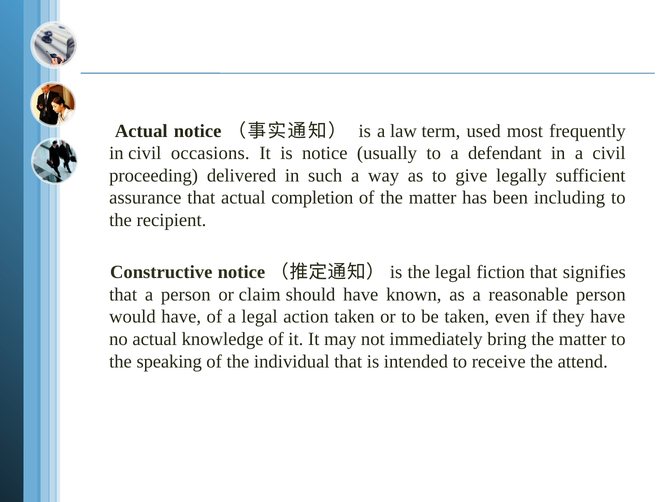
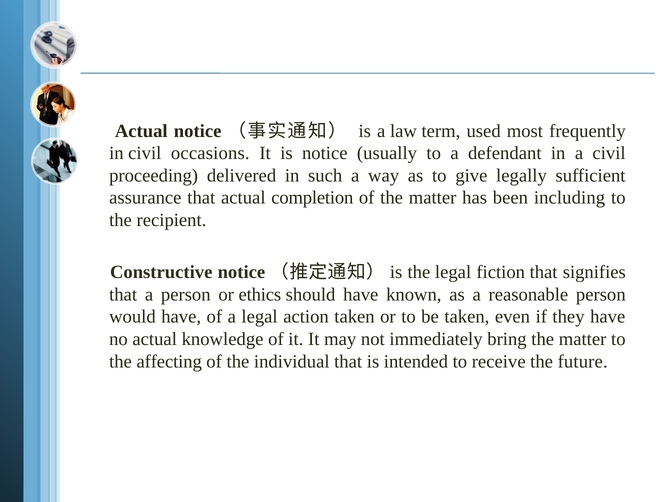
claim: claim -> ethics (260, 295)
speaking: speaking -> affecting (169, 362)
attend: attend -> future (583, 362)
